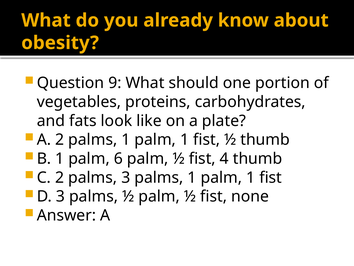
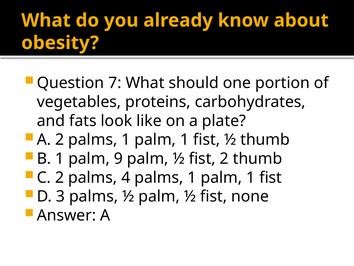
9: 9 -> 7 (115, 83)
6: 6 -> 9 (118, 158)
fist 4: 4 -> 2 (224, 158)
palms 3: 3 -> 4 (126, 177)
